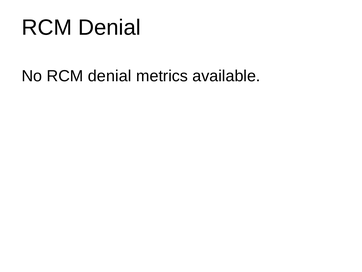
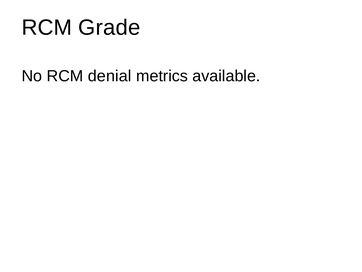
Denial: Denial -> Grade (109, 27)
